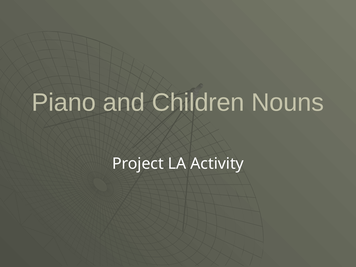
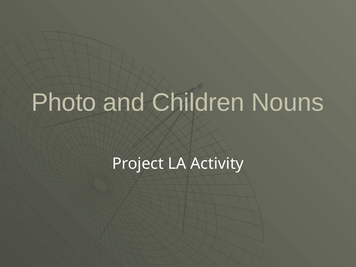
Piano: Piano -> Photo (64, 102)
